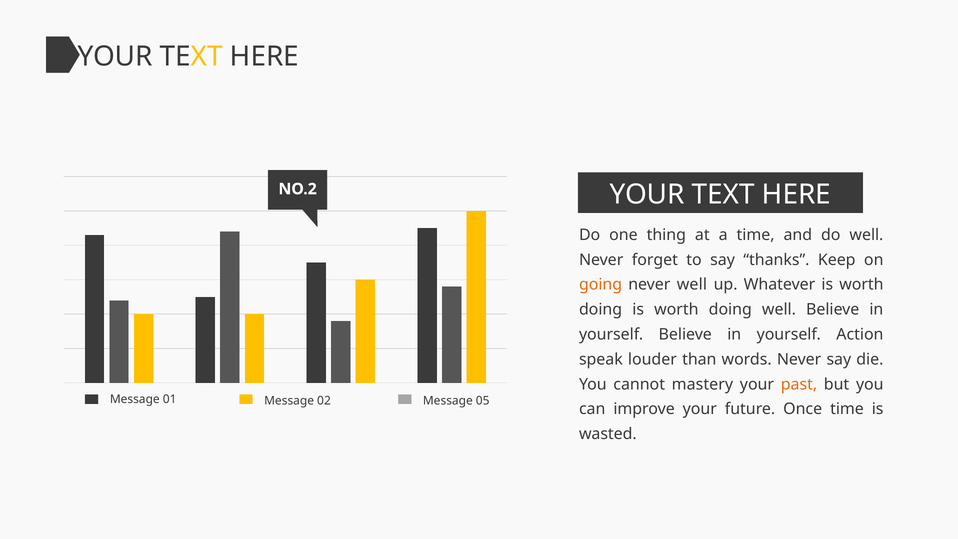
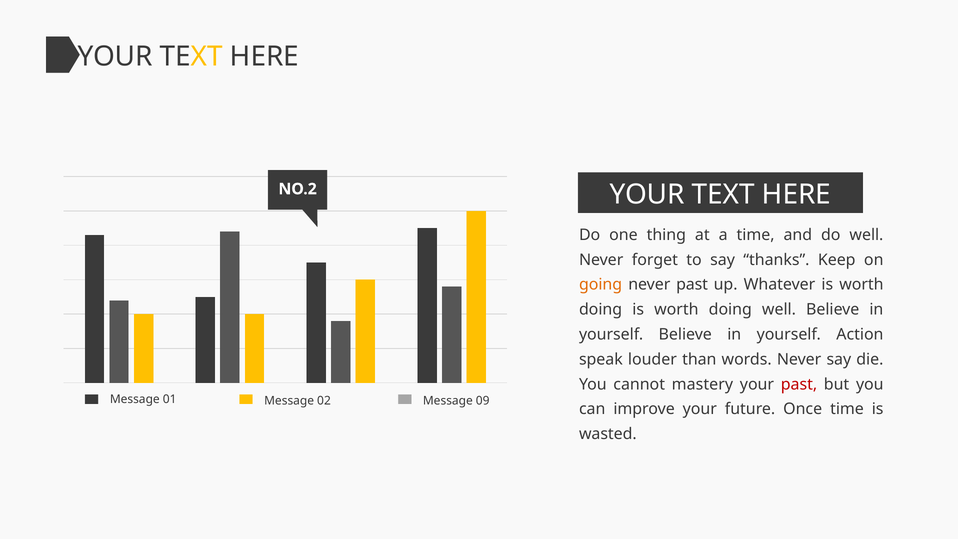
never well: well -> past (692, 285)
past colour: orange -> red (799, 384)
05: 05 -> 09 (483, 401)
